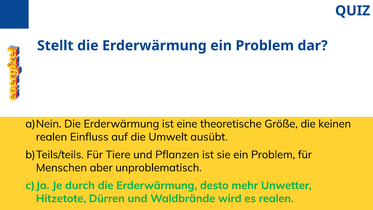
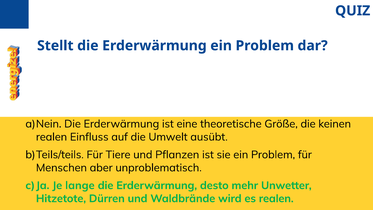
durch: durch -> lange (80, 185)
